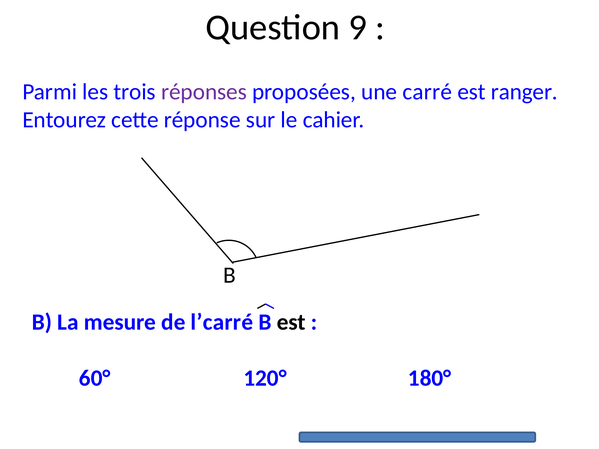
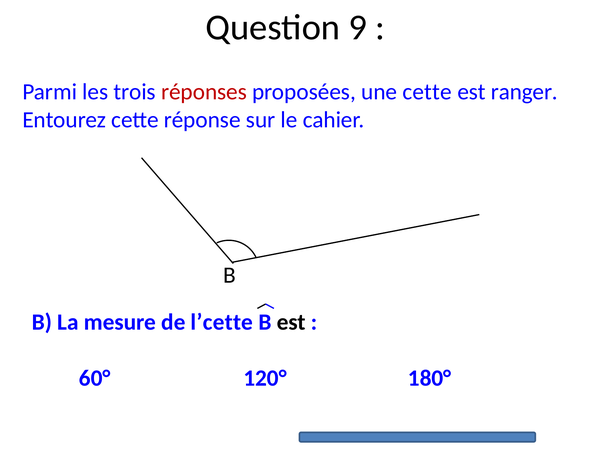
réponses colour: purple -> red (204, 92)
une carré: carré -> cette (427, 92)
l’carré: l’carré -> l’cette (222, 322)
